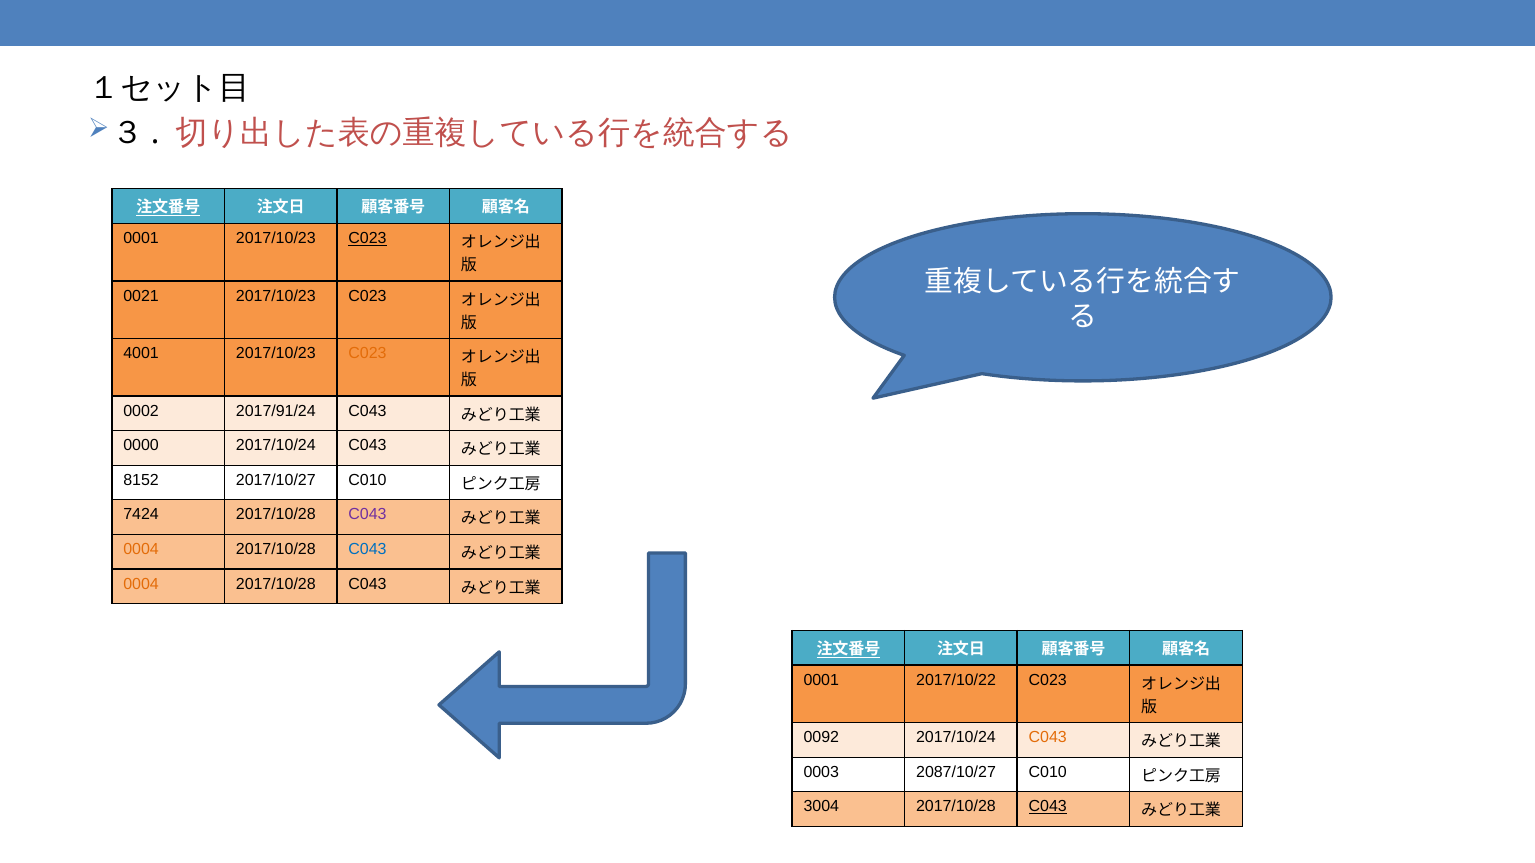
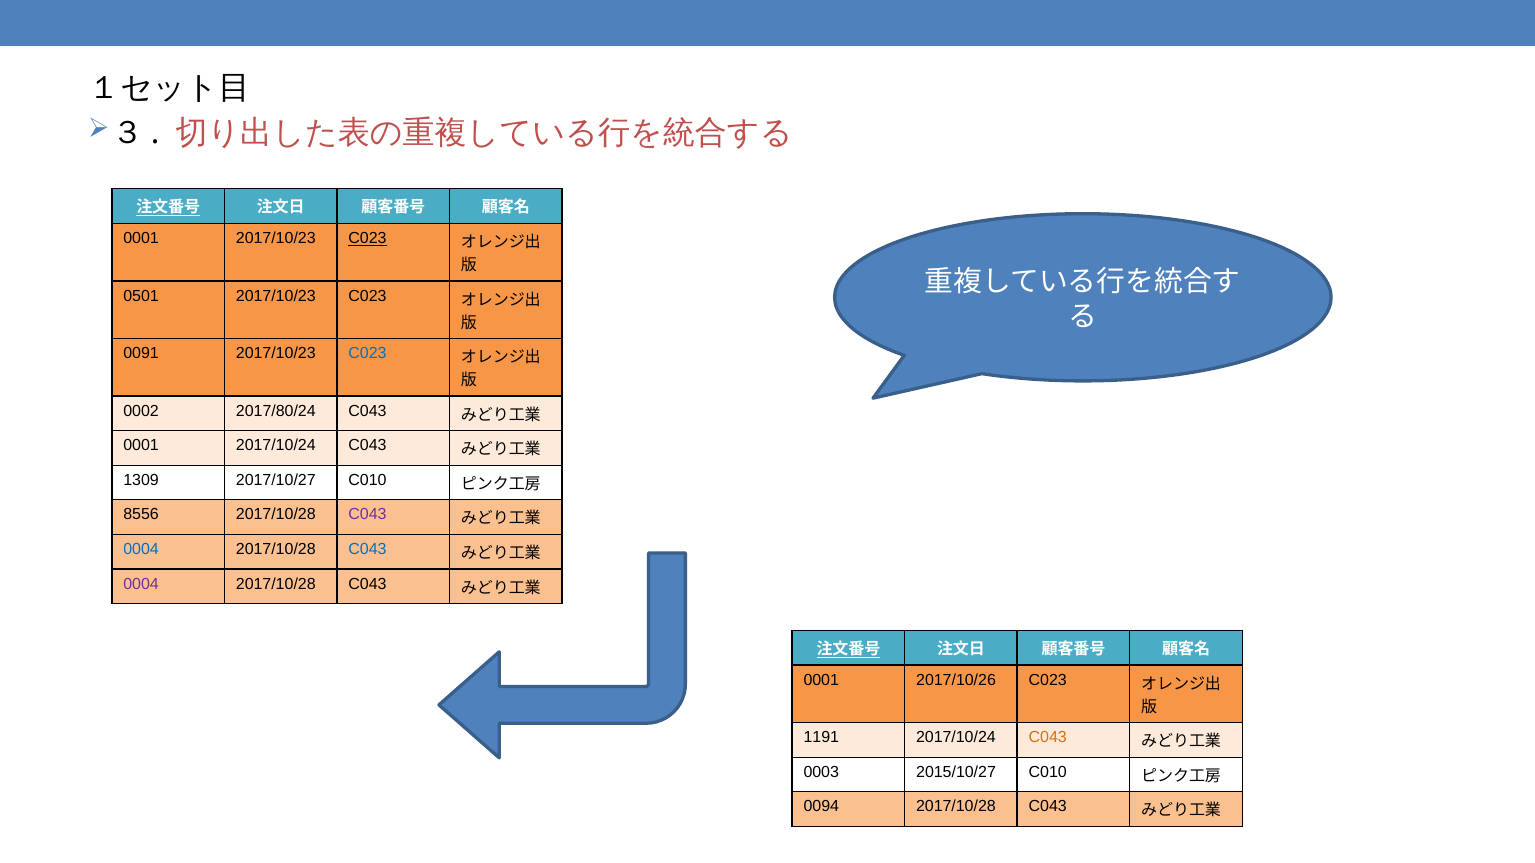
0021: 0021 -> 0501 (141, 296)
4001: 4001 -> 0091 (141, 354)
C023 colour: orange -> blue (368, 354)
2017/91/24: 2017/91/24 -> 2017/80/24 (276, 411)
0000: 0000 -> 0001 (141, 446)
8152: 8152 -> 1309 (141, 480)
7424: 7424 -> 8556 (141, 515)
0004 colour: orange -> blue (141, 550)
0004 colour: orange -> purple (141, 584)
2017/10/22: 2017/10/22 -> 2017/10/26 (956, 680)
0092: 0092 -> 1191 (821, 738)
2087/10/27: 2087/10/27 -> 2015/10/27 (956, 772)
3004: 3004 -> 0094 (821, 807)
C043 underline: present -> none (1048, 807)
